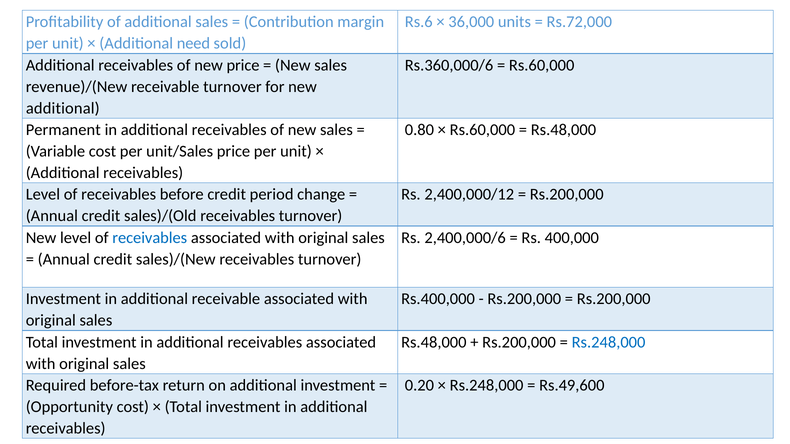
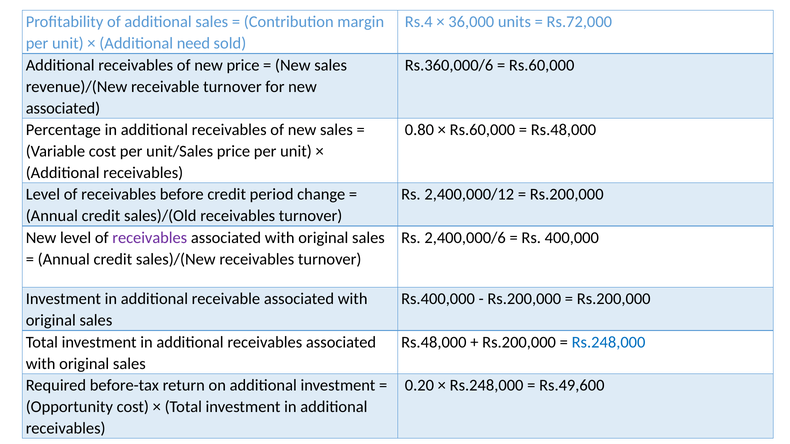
Rs.6: Rs.6 -> Rs.4 (419, 22)
additional: additional -> associated (63, 108)
Permanent: Permanent -> Percentage (63, 130)
receivables colour: blue -> purple (150, 238)
